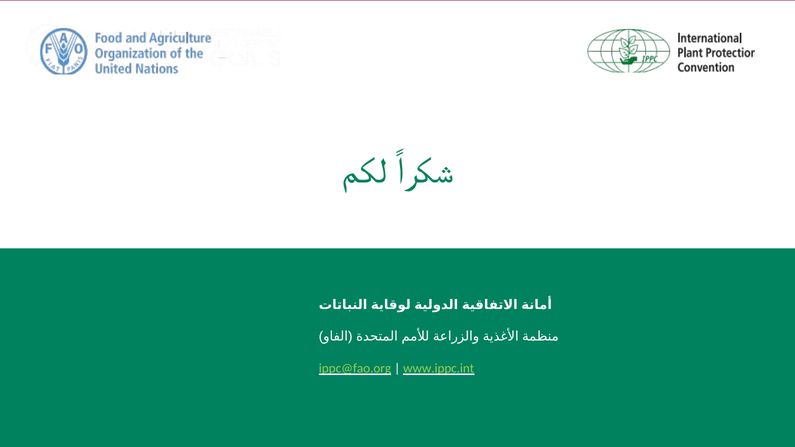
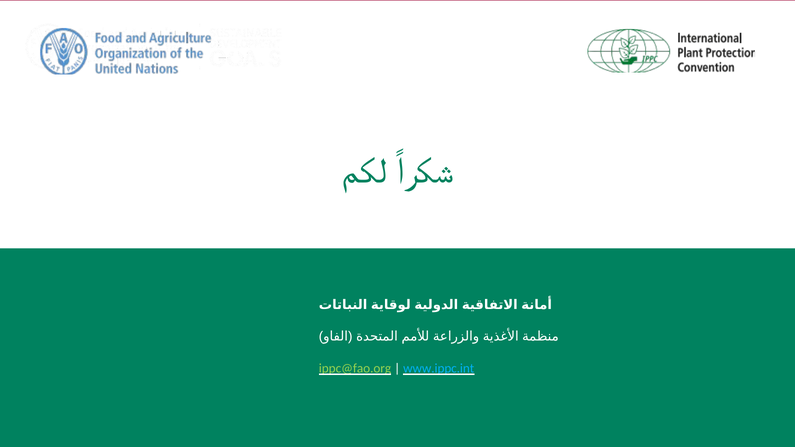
www.ippc.int colour: light green -> light blue (439, 368)
